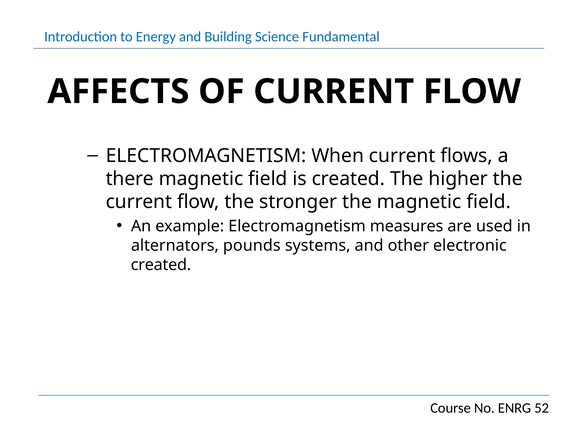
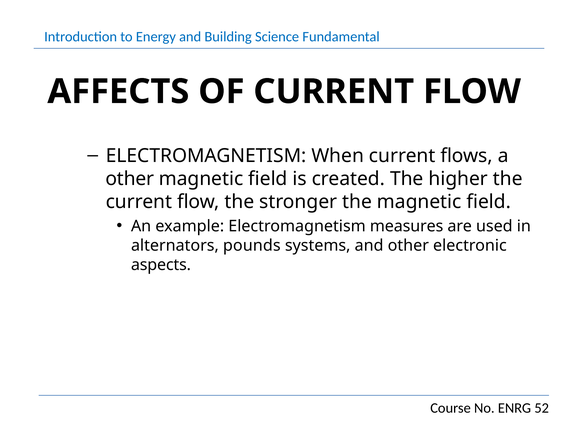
there: there -> other (130, 179)
created: created -> aspects (161, 264)
